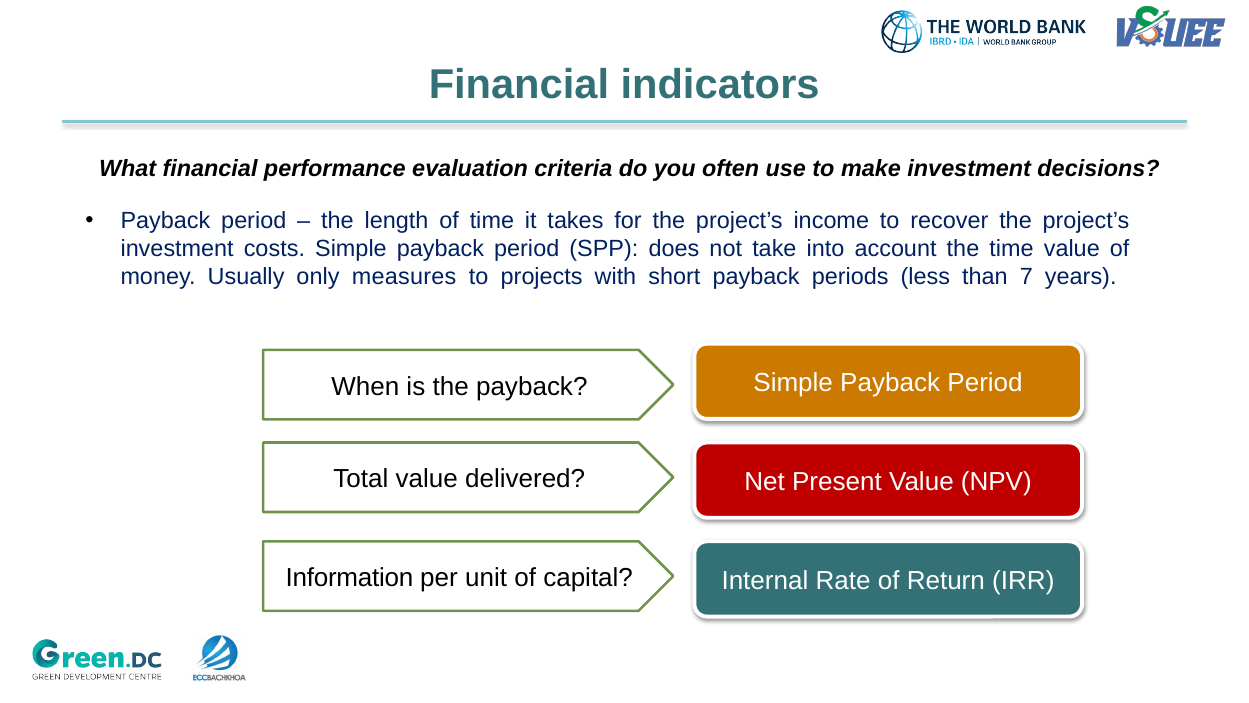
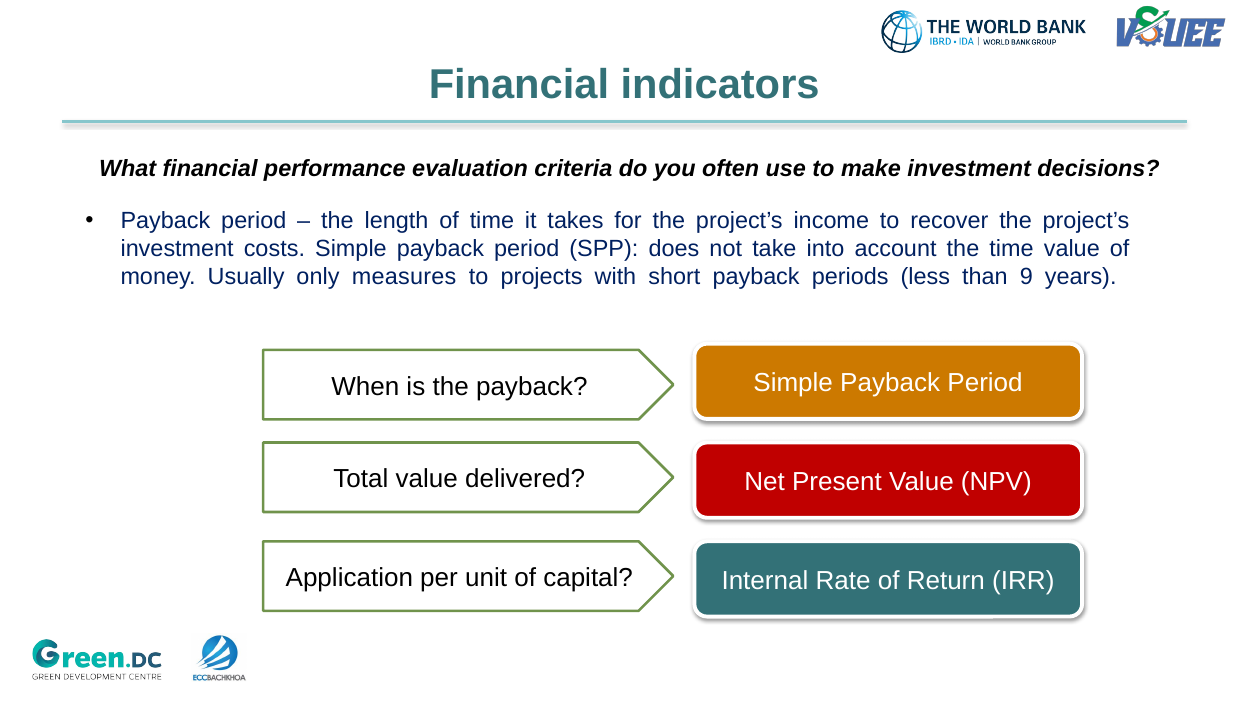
7: 7 -> 9 (1026, 277)
Information: Information -> Application (349, 578)
